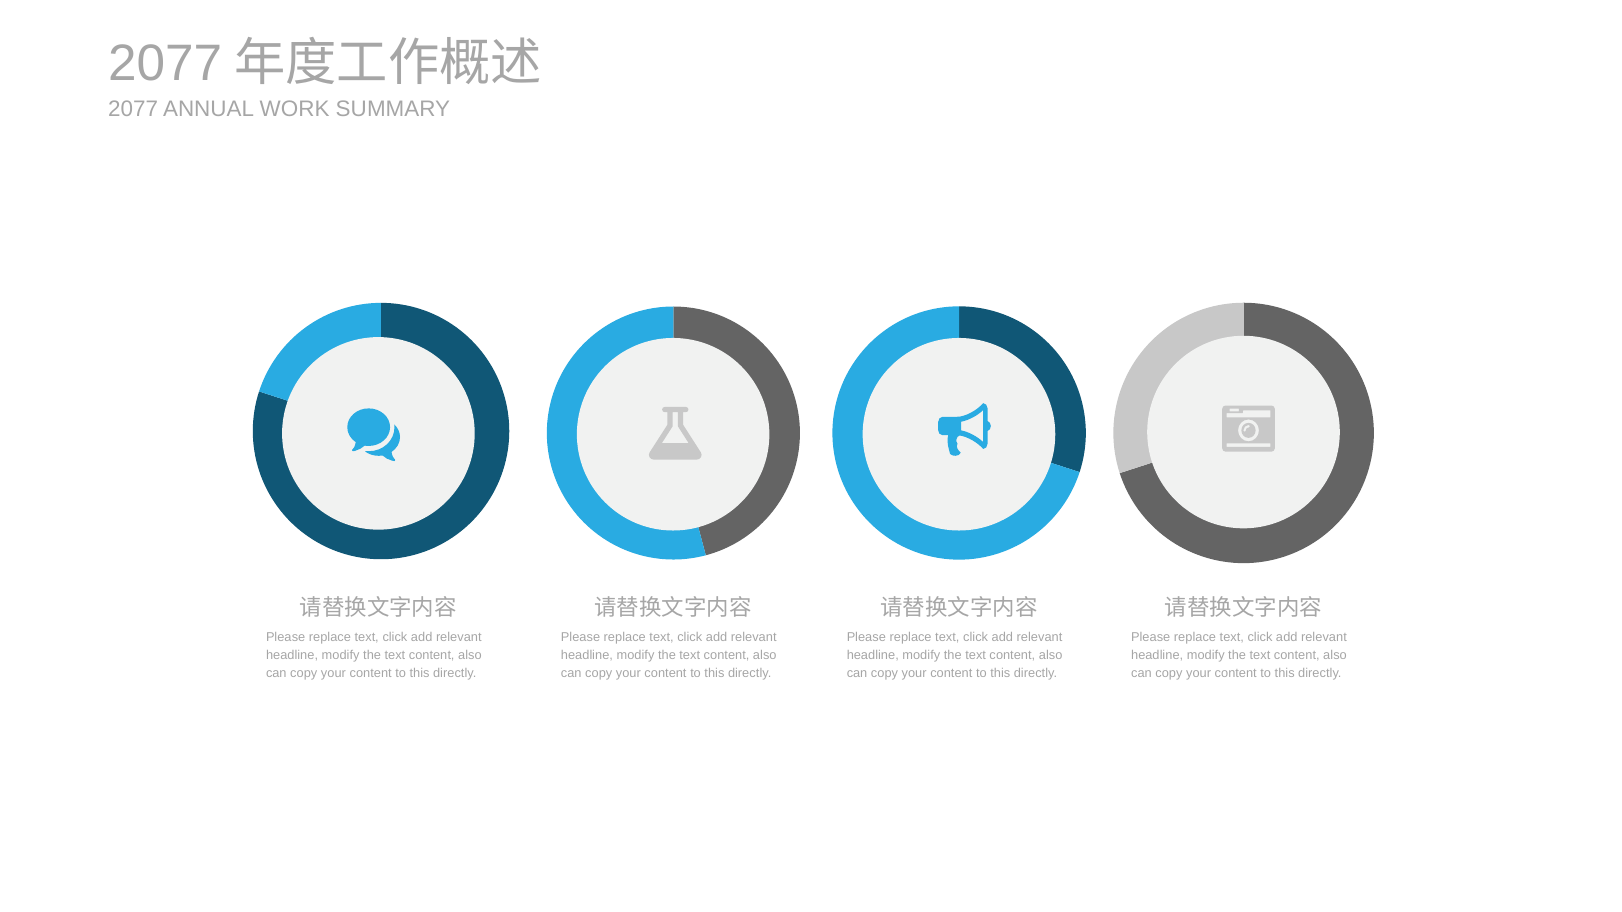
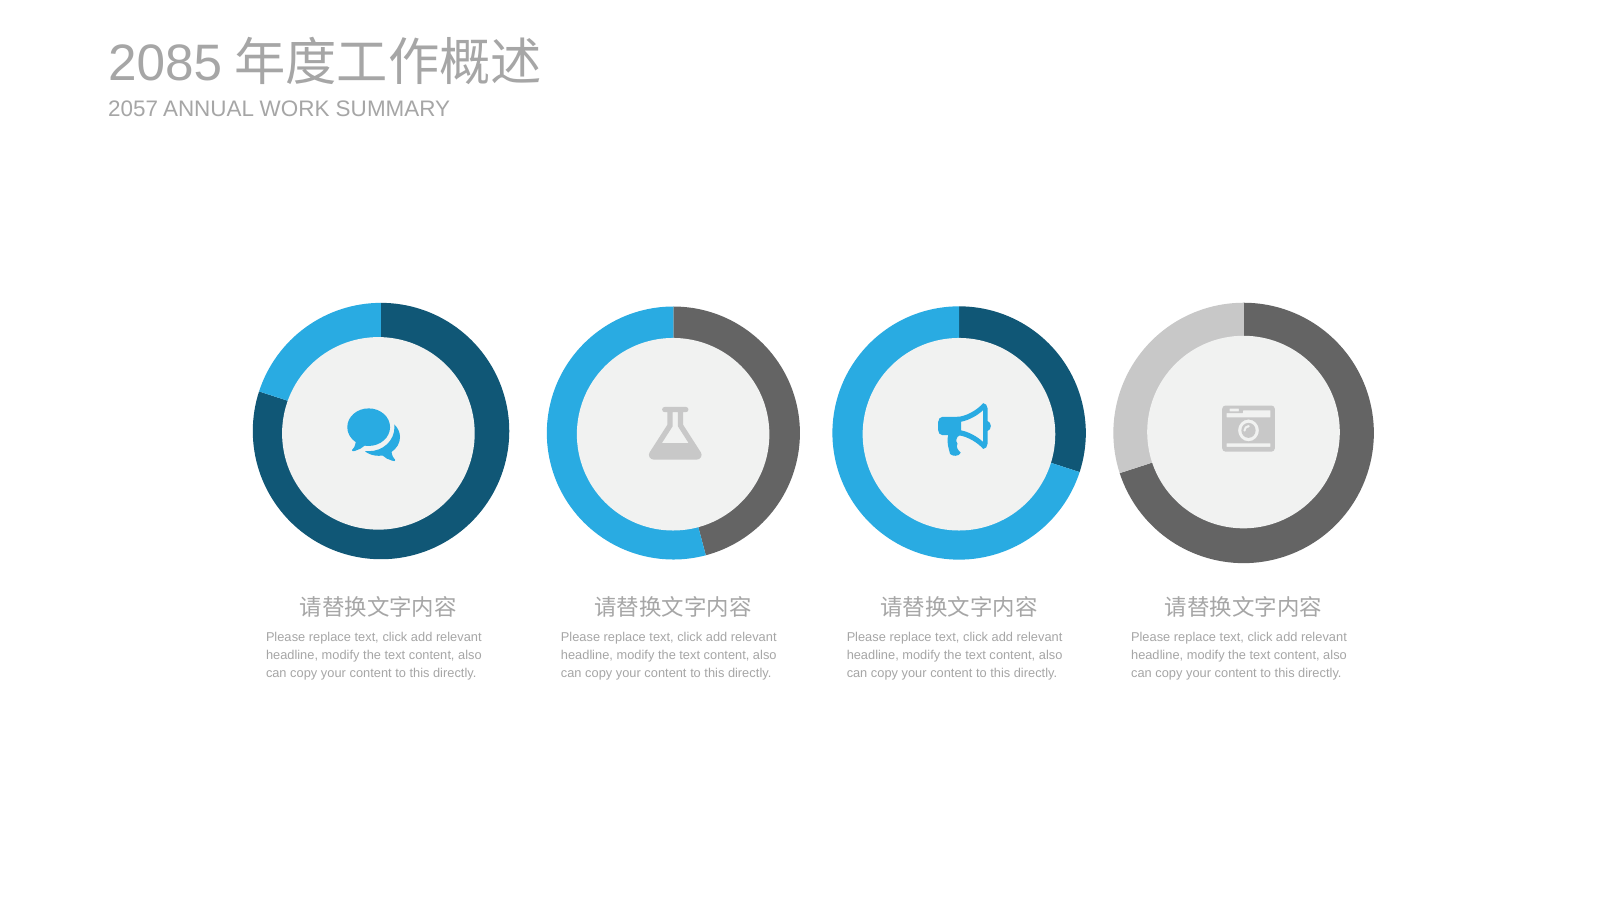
2077: 2077 -> 2085 (165, 64)
2077: 2077 -> 2057 (133, 109)
